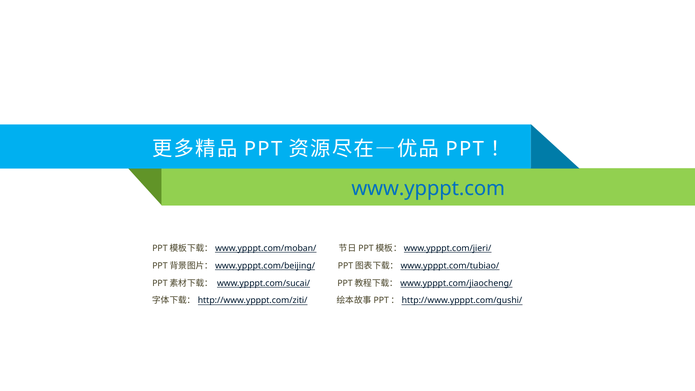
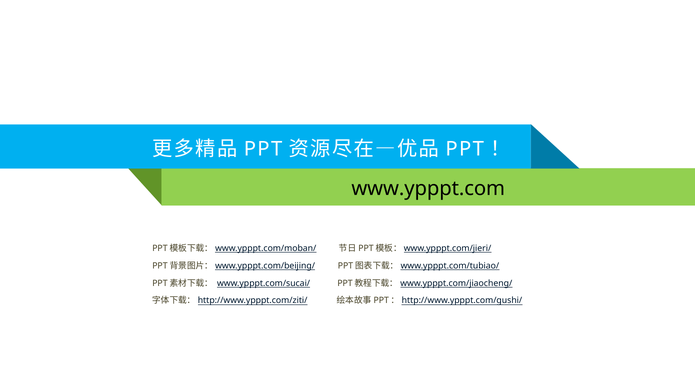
www.ypppt.com colour: blue -> black (428, 188)
